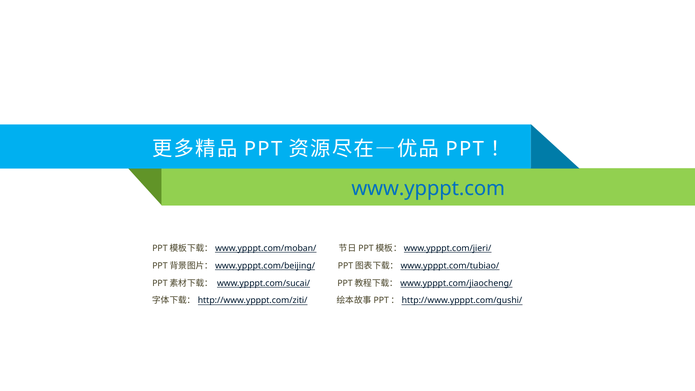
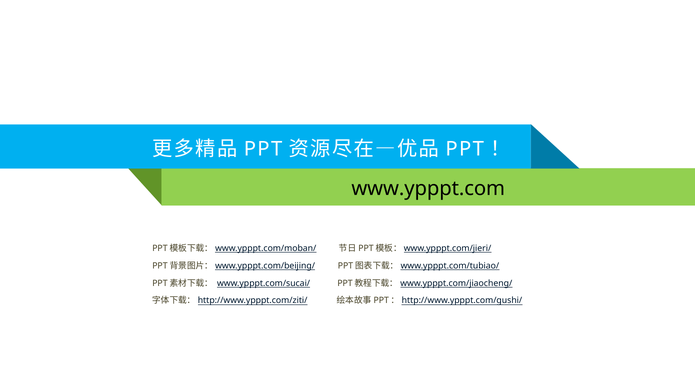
www.ypppt.com colour: blue -> black (428, 188)
